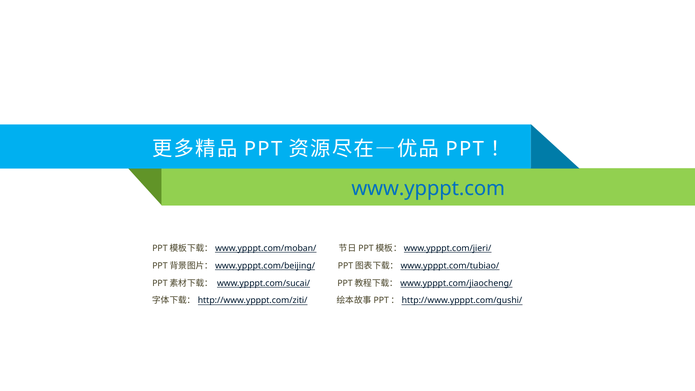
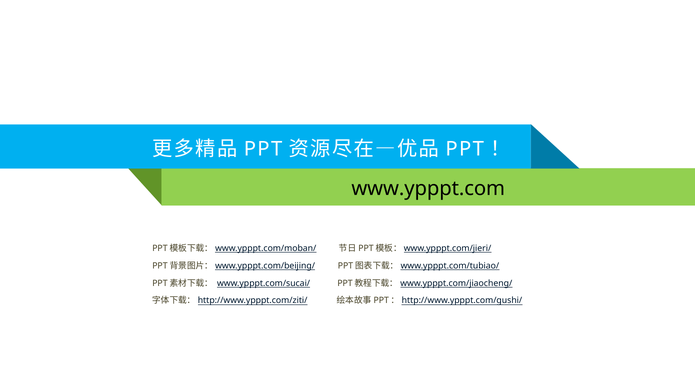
www.ypppt.com colour: blue -> black (428, 188)
